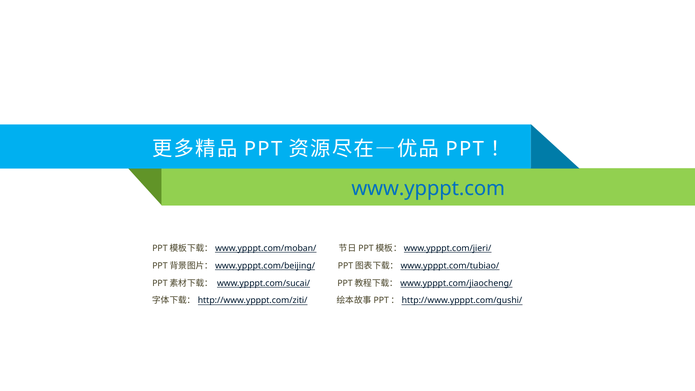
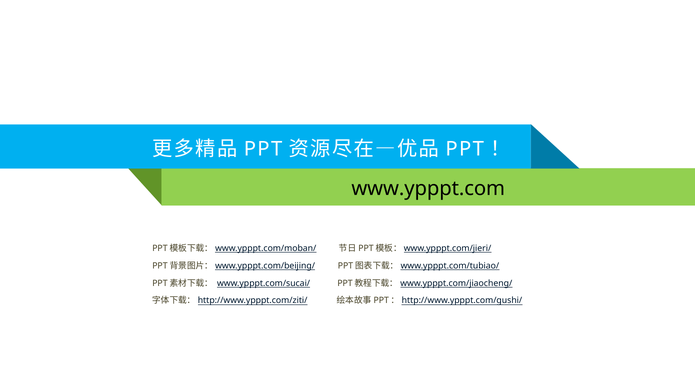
www.ypppt.com colour: blue -> black (428, 188)
